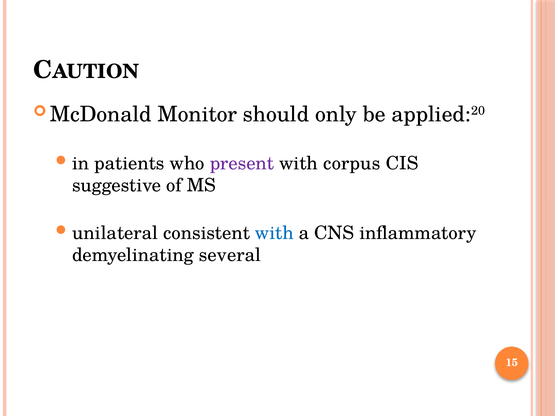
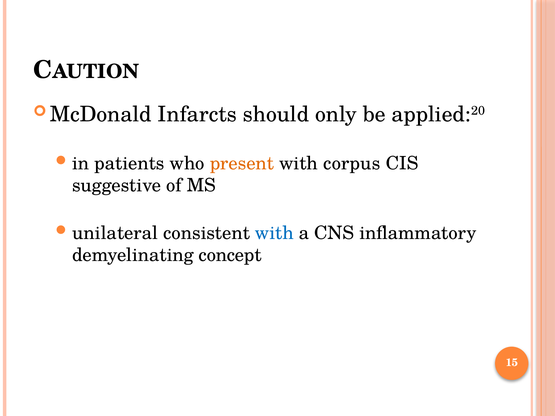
Monitor: Monitor -> Infarcts (197, 114)
present colour: purple -> orange (242, 163)
several: several -> concept (230, 255)
